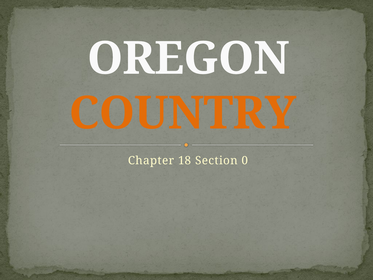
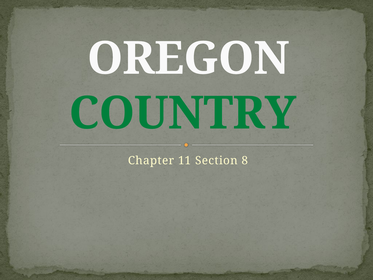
COUNTRY colour: orange -> green (183, 113)
18: 18 -> 11 (185, 160)
0: 0 -> 8 (245, 160)
